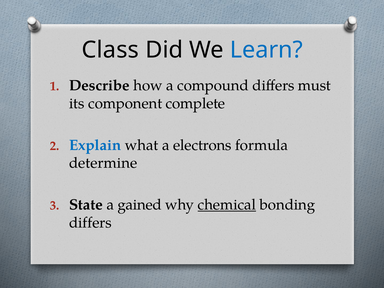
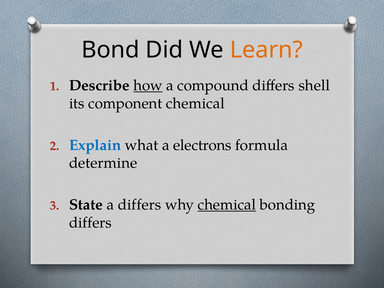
Class: Class -> Bond (110, 50)
Learn colour: blue -> orange (266, 50)
how underline: none -> present (148, 85)
must: must -> shell (314, 85)
component complete: complete -> chemical (195, 103)
a gained: gained -> differs (140, 205)
